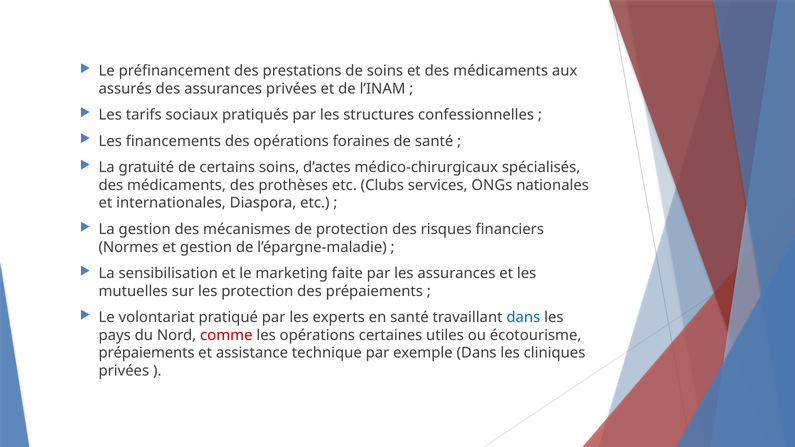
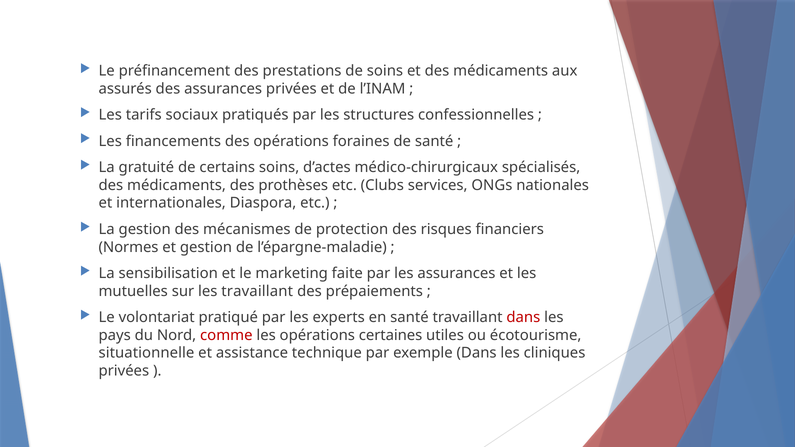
les protection: protection -> travaillant (257, 291)
dans colour: blue -> red (523, 317)
prépaiements: prépaiements -> situationnelle (146, 353)
